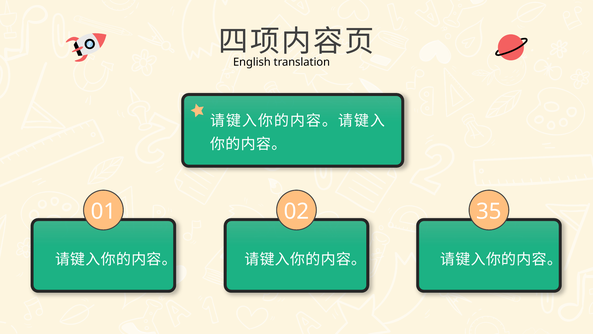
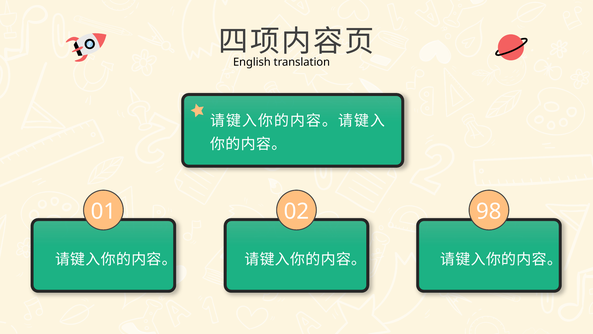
35: 35 -> 98 (489, 211)
